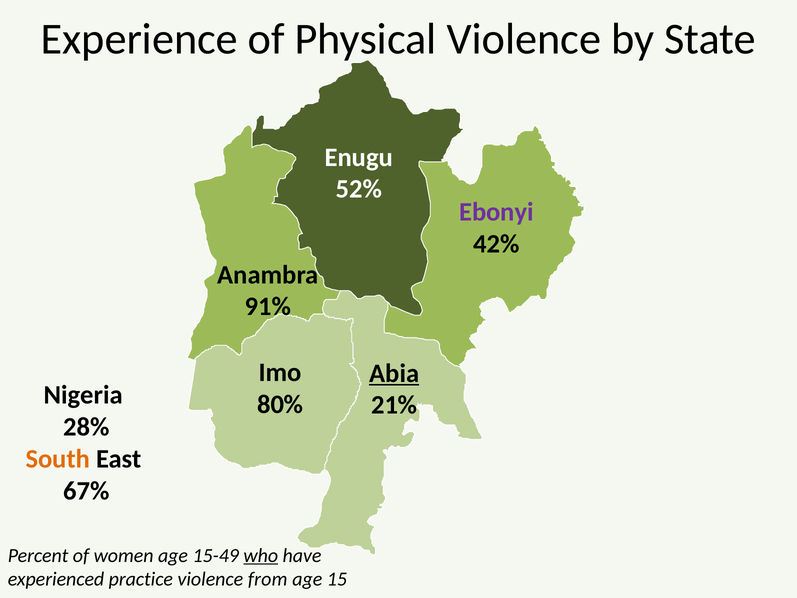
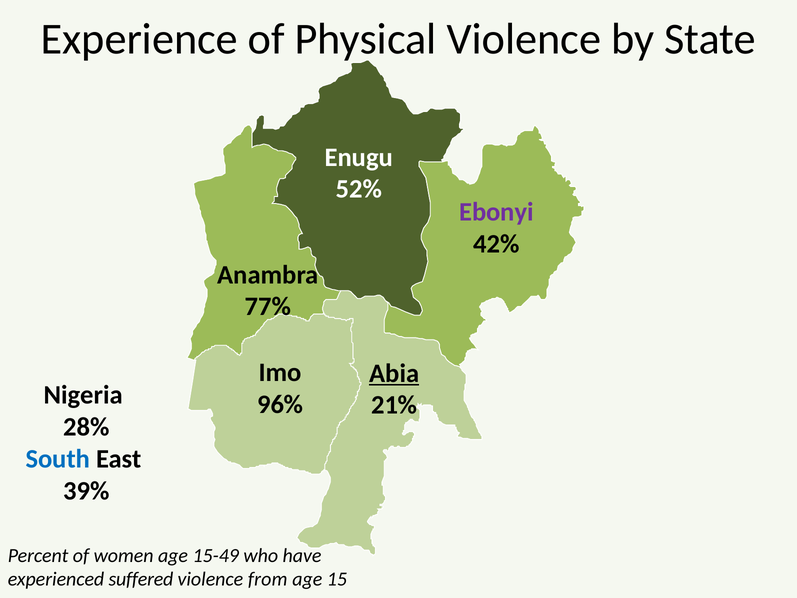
91%: 91% -> 77% (268, 307)
80%: 80% -> 96% (280, 404)
South colour: orange -> blue (58, 459)
67%: 67% -> 39% (86, 491)
who underline: present -> none (261, 555)
practice: practice -> suffered (141, 579)
